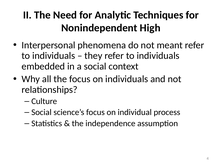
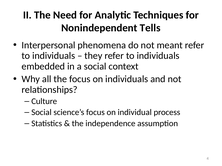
High: High -> Tells (150, 28)
